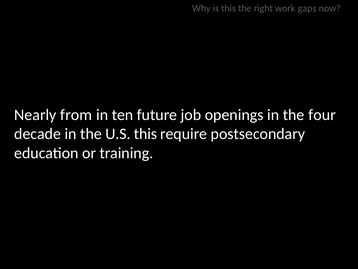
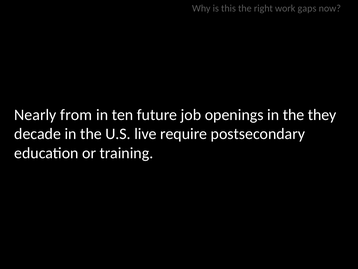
four: four -> they (322, 115)
U.S this: this -> live (145, 134)
